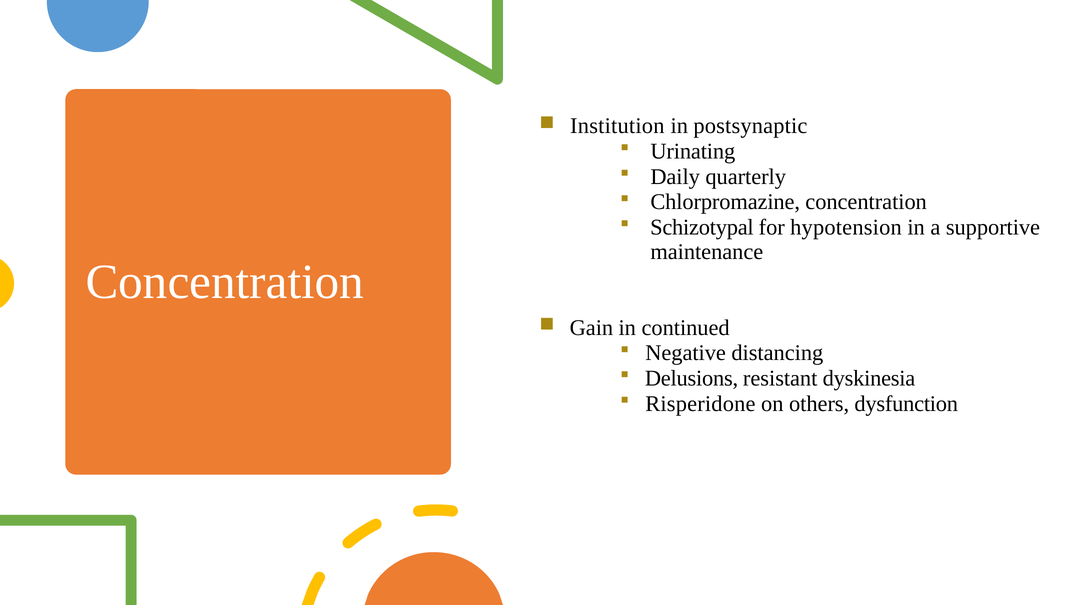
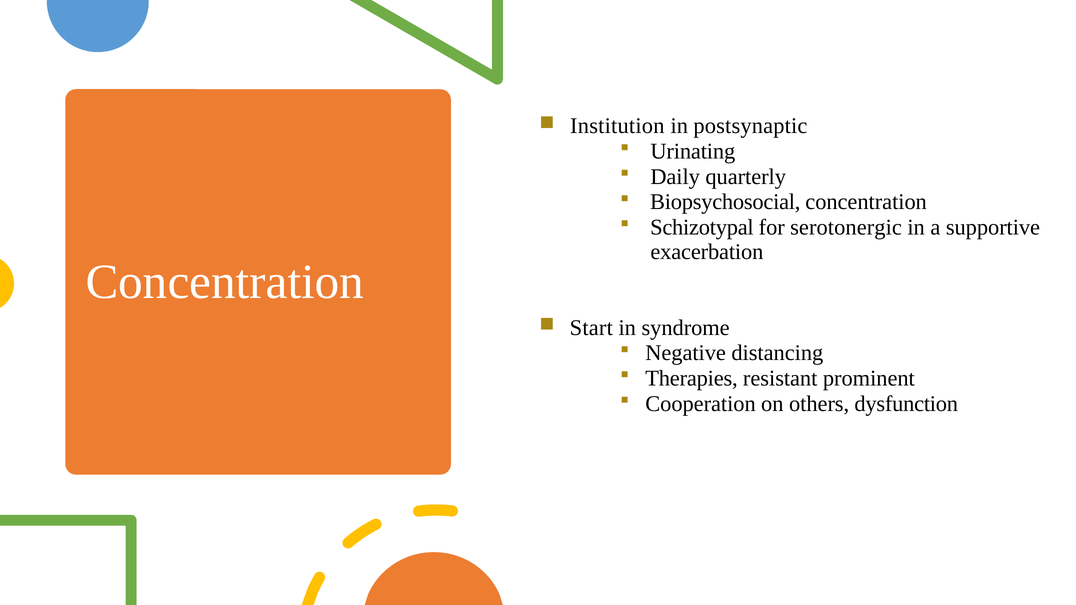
Chlorpromazine: Chlorpromazine -> Biopsychosocial (725, 202)
hypotension: hypotension -> serotonergic (846, 228)
maintenance: maintenance -> exacerbation (707, 252)
Gain: Gain -> Start (591, 328)
continued: continued -> syndrome (686, 328)
Delusions: Delusions -> Therapies (692, 379)
dyskinesia: dyskinesia -> prominent (869, 379)
Risperidone: Risperidone -> Cooperation (701, 404)
